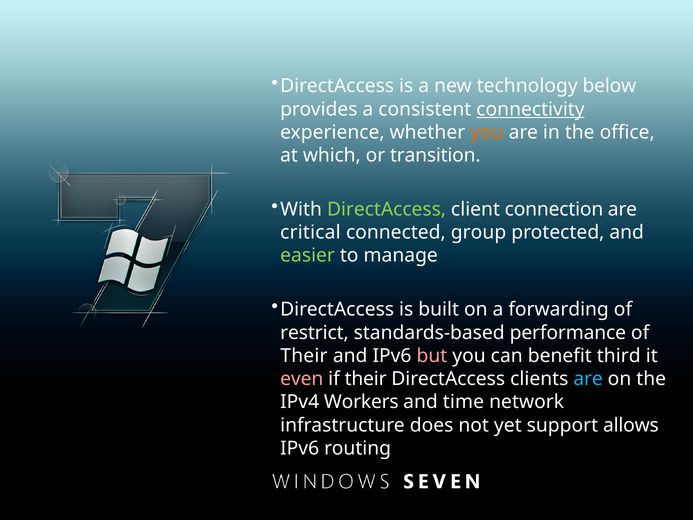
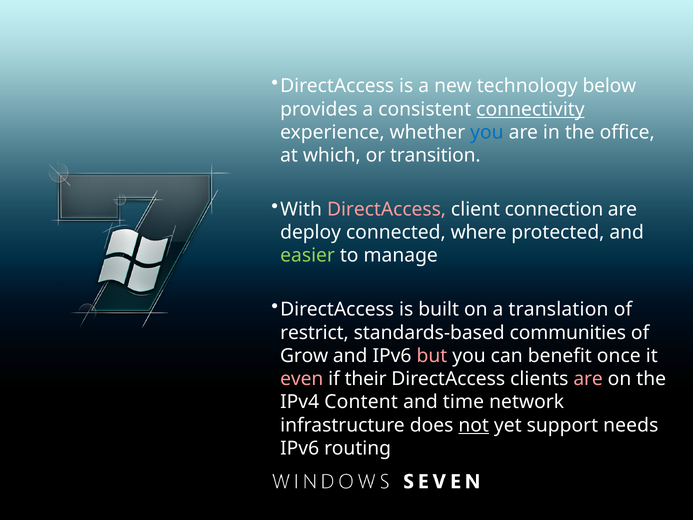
you colour: orange -> blue (487, 132)
DirectAccess colour: light green -> pink (387, 209)
critical: critical -> deploy (311, 232)
group: group -> where (479, 232)
forwarding: forwarding -> translation (558, 309)
performance: performance -> communities (568, 333)
Their: Their -> Grow (304, 356)
third: third -> once (619, 356)
are colour: light blue -> pink (588, 379)
Workers: Workers -> Content (361, 402)
not underline: none -> present (474, 425)
allows: allows -> needs (631, 425)
